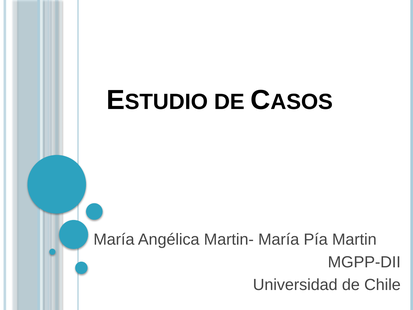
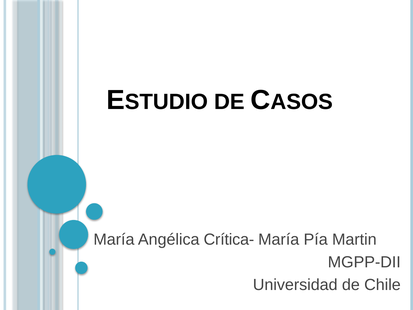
Martin-: Martin- -> Crítica- (229, 239)
